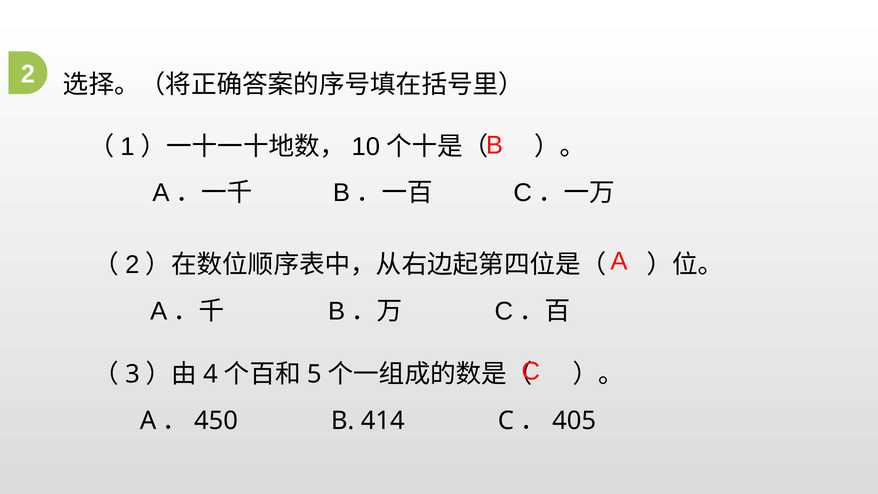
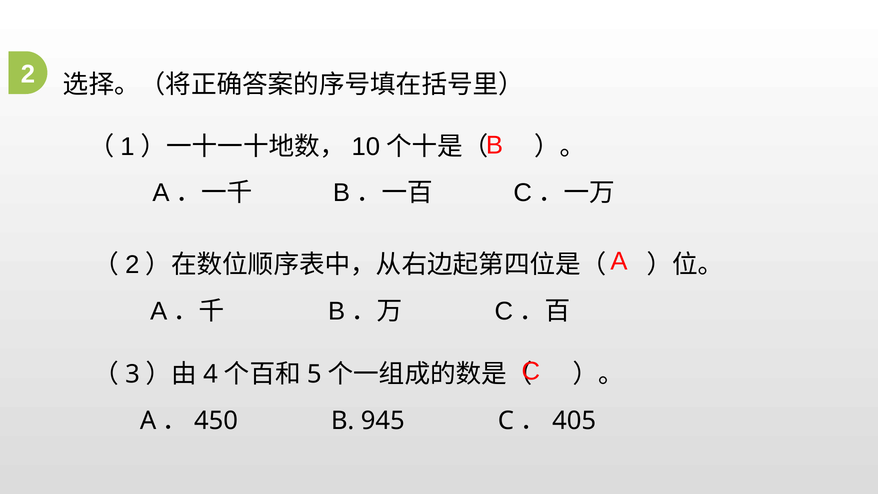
414: 414 -> 945 (383, 420)
